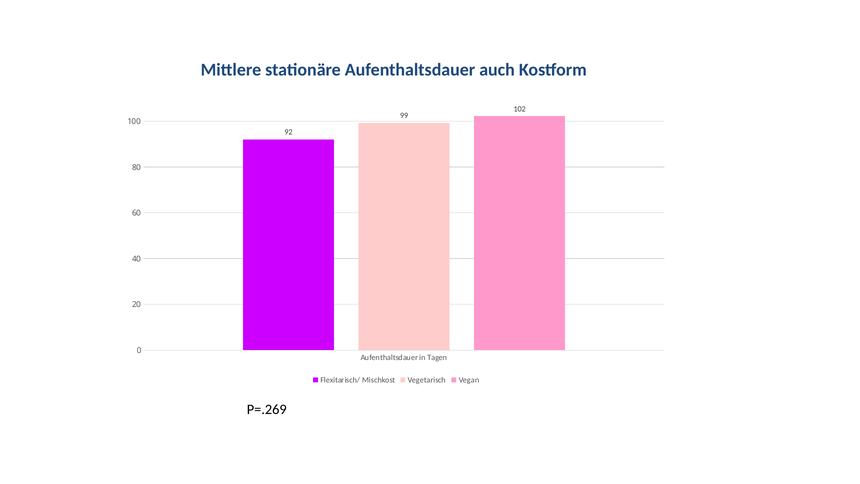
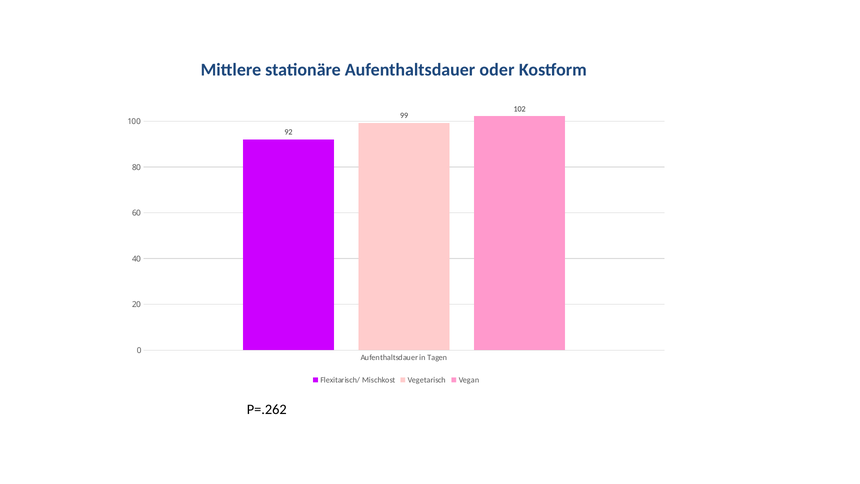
auch: auch -> oder (497, 70)
P=.269: P=.269 -> P=.262 (267, 409)
